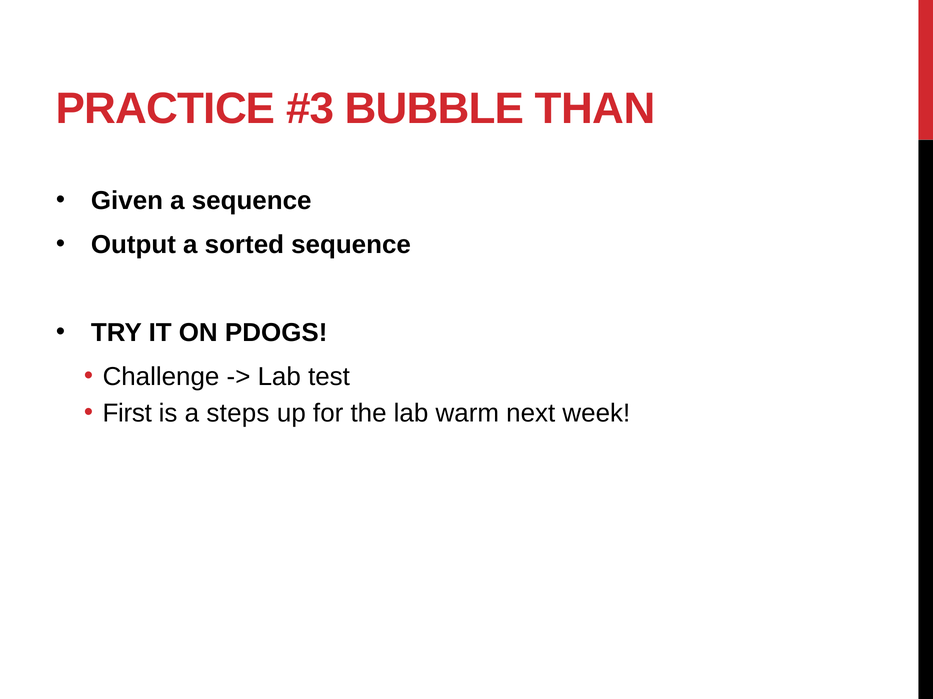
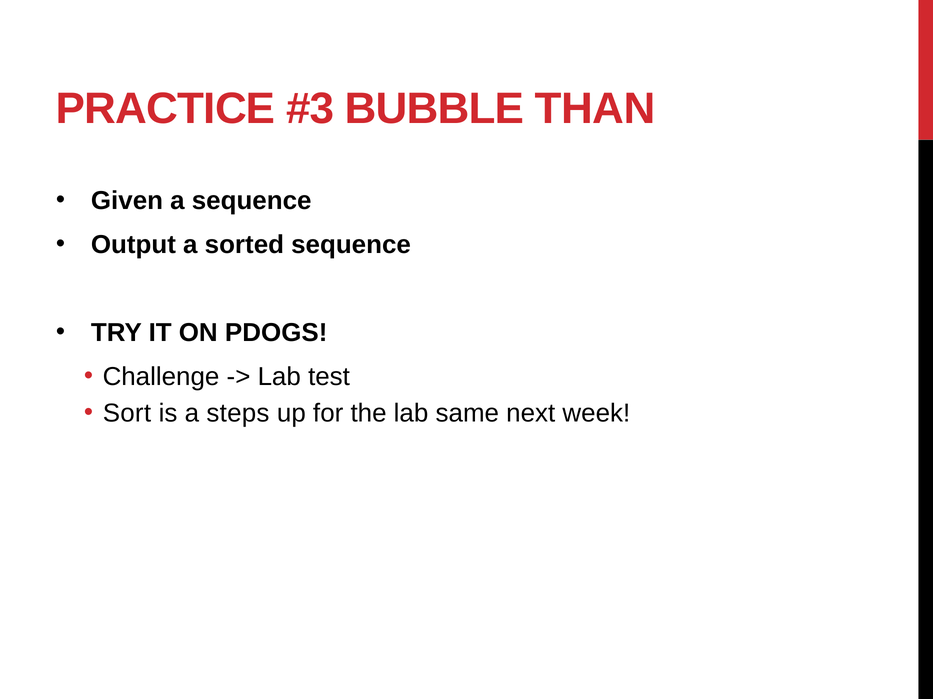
First: First -> Sort (127, 413)
warm: warm -> same (467, 413)
